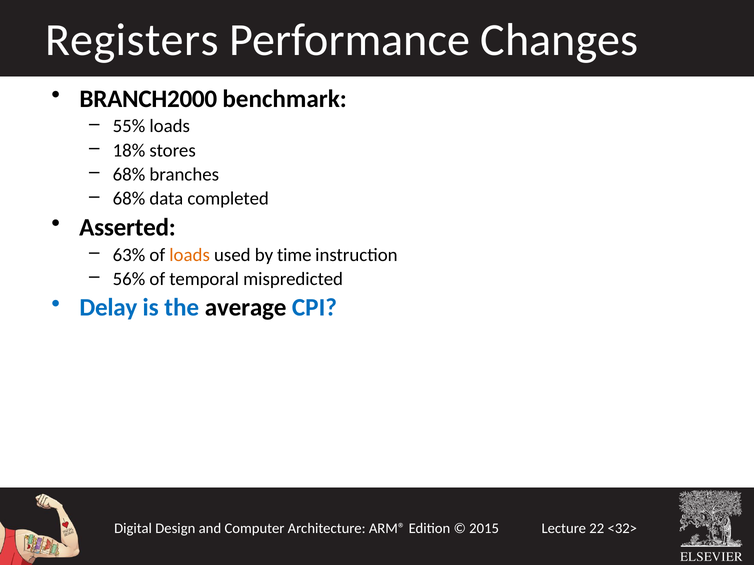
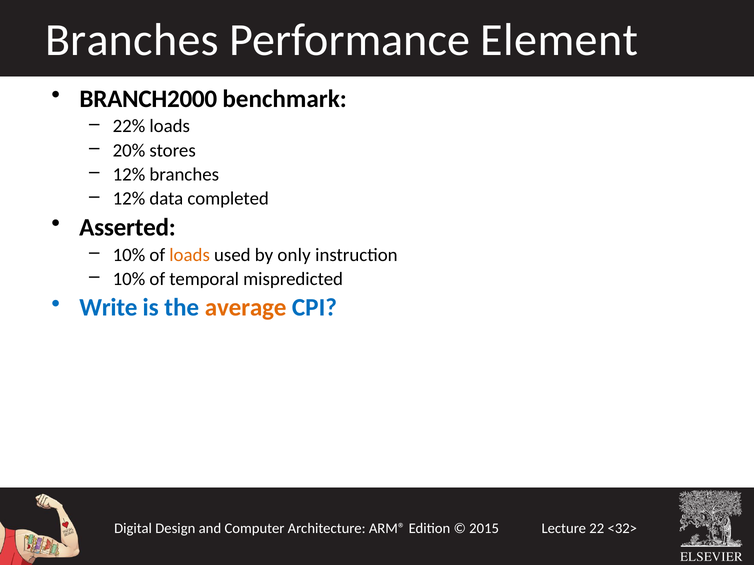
Registers: Registers -> Branches (132, 40)
Changes: Changes -> Element (559, 40)
55%: 55% -> 22% (129, 126)
18%: 18% -> 20% (129, 150)
68%: 68% -> 12% (129, 175)
68%: 68% -> 12% (129, 199)
63%: 63% -> 10% (129, 255)
time: time -> only (294, 255)
56%: 56% -> 10% (129, 279)
Delay: Delay -> Write (108, 308)
average colour: black -> orange (246, 308)
